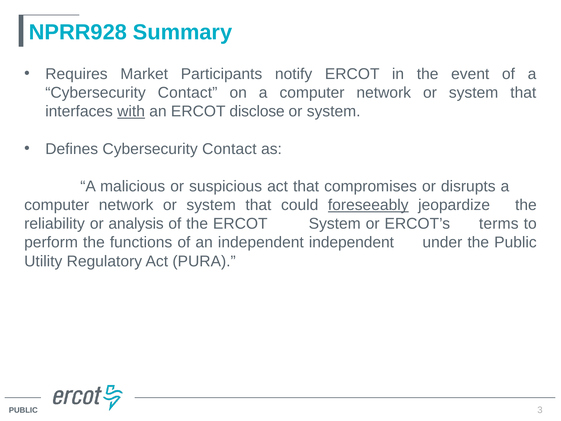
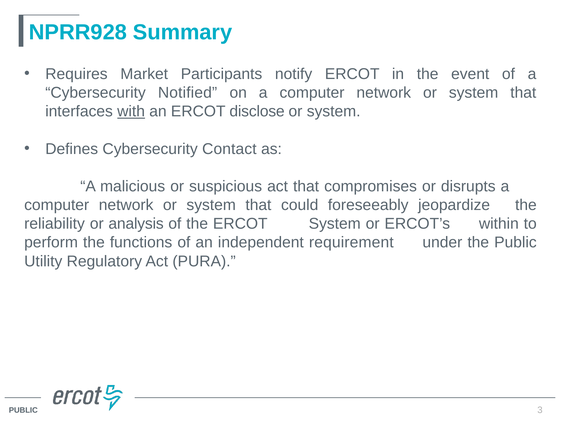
Contact: Contact -> Notified (188, 93)
foreseeably underline: present -> none (368, 205)
terms: terms -> within (499, 224)
independent independent: independent -> requirement (351, 242)
